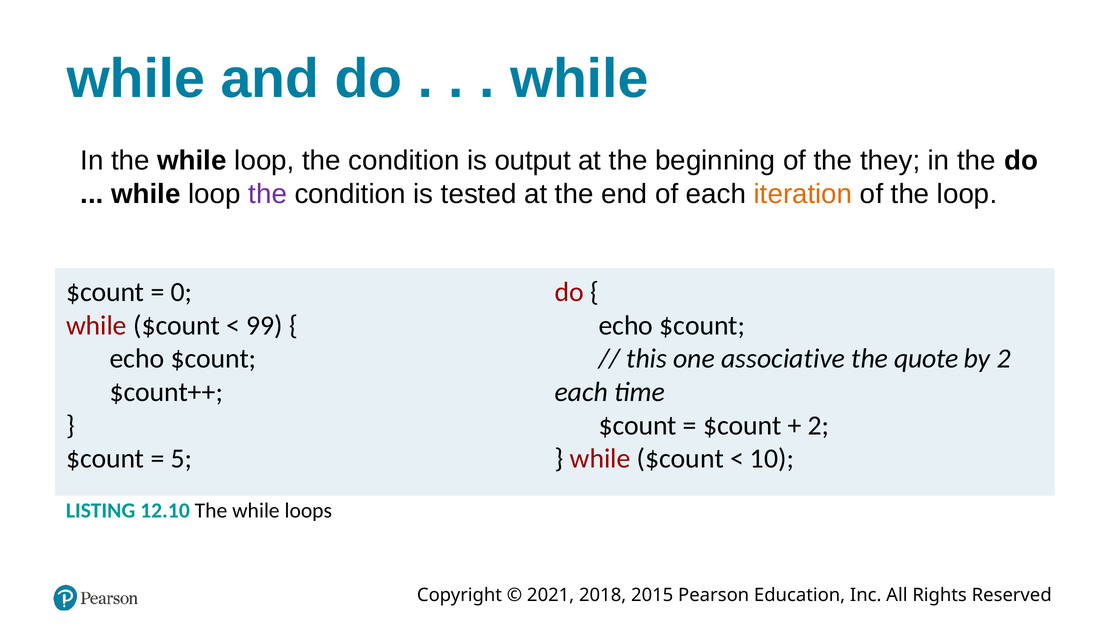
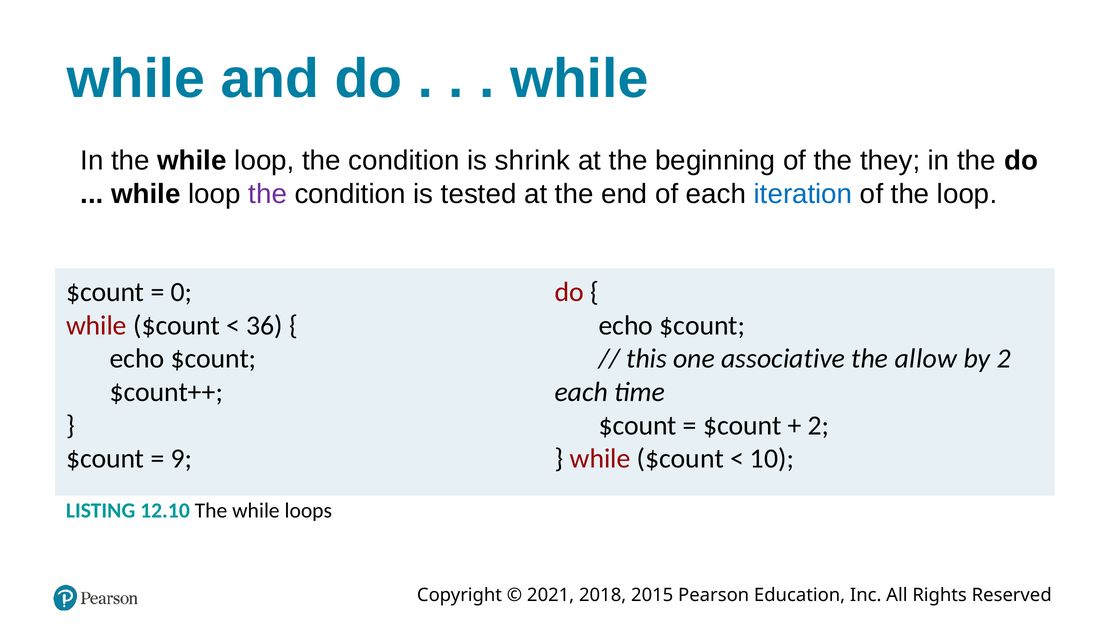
output: output -> shrink (532, 161)
iteration colour: orange -> blue (803, 194)
99: 99 -> 36 (264, 326)
quote: quote -> allow (926, 359)
5: 5 -> 9 (181, 459)
